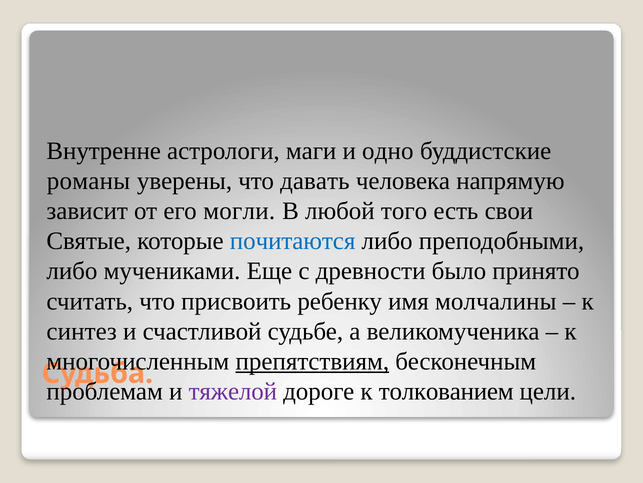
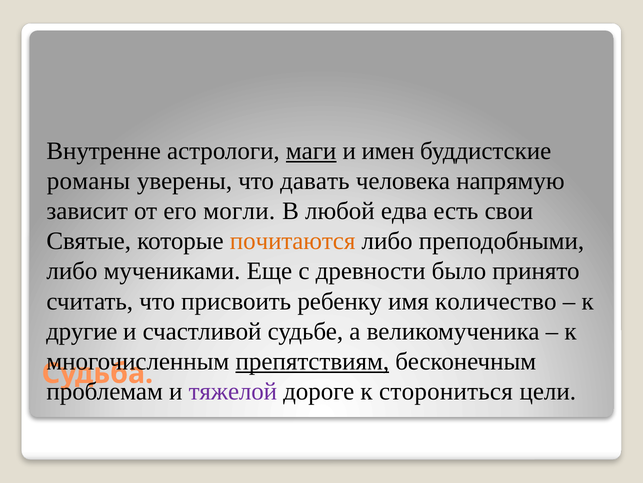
маги underline: none -> present (311, 151)
одно: одно -> имен (388, 151)
того: того -> едва (404, 211)
почитаются colour: blue -> orange (293, 241)
молчалины: молчалины -> количество (496, 301)
синтез: синтез -> другие (82, 331)
толкованием: толкованием -> сторониться (446, 391)
